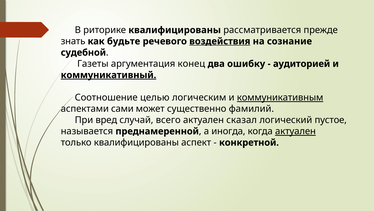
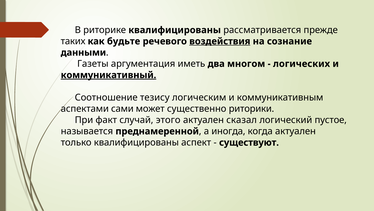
знать: знать -> таких (73, 41)
судебной: судебной -> данными (83, 52)
конец: конец -> иметь (191, 64)
ошибку: ошибку -> многом (246, 64)
аудиторией: аудиторией -> логических (302, 64)
целью: целью -> тезису (155, 97)
коммуникативным underline: present -> none (280, 97)
фамилий: фамилий -> риторики (251, 109)
вред: вред -> факт (106, 120)
всего: всего -> этого (168, 120)
актуален underline: present -> none (295, 131)
конкретной: конкретной -> существуют (249, 142)
